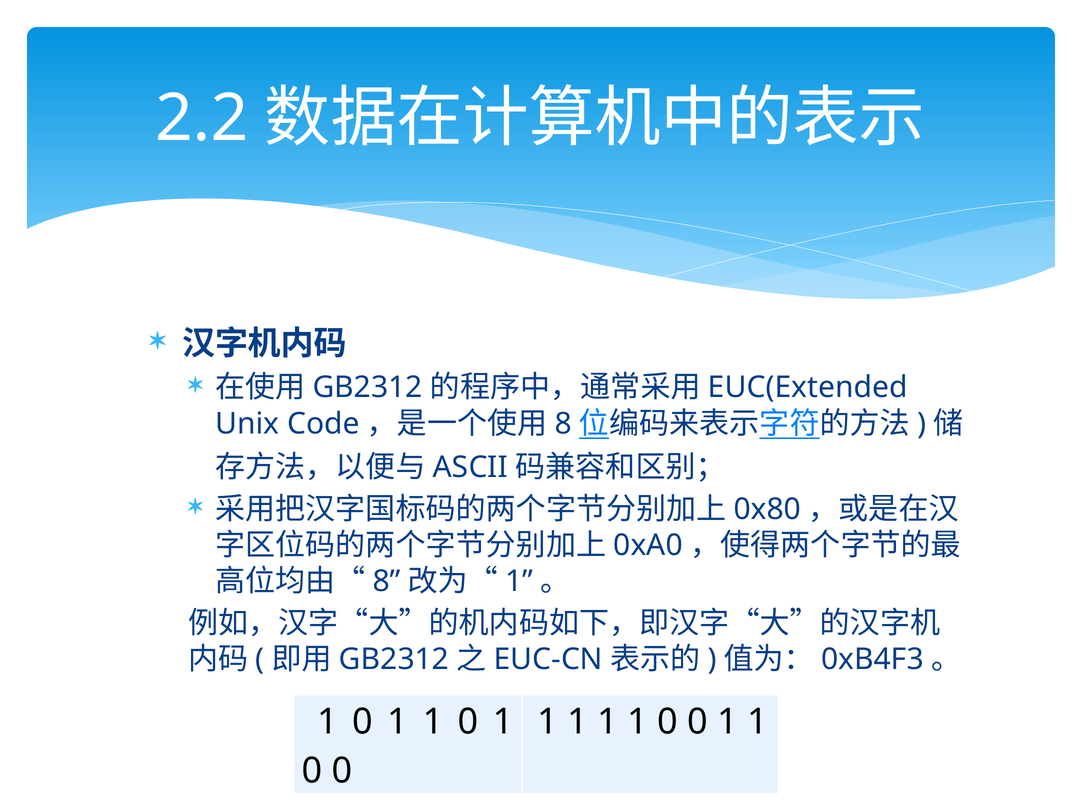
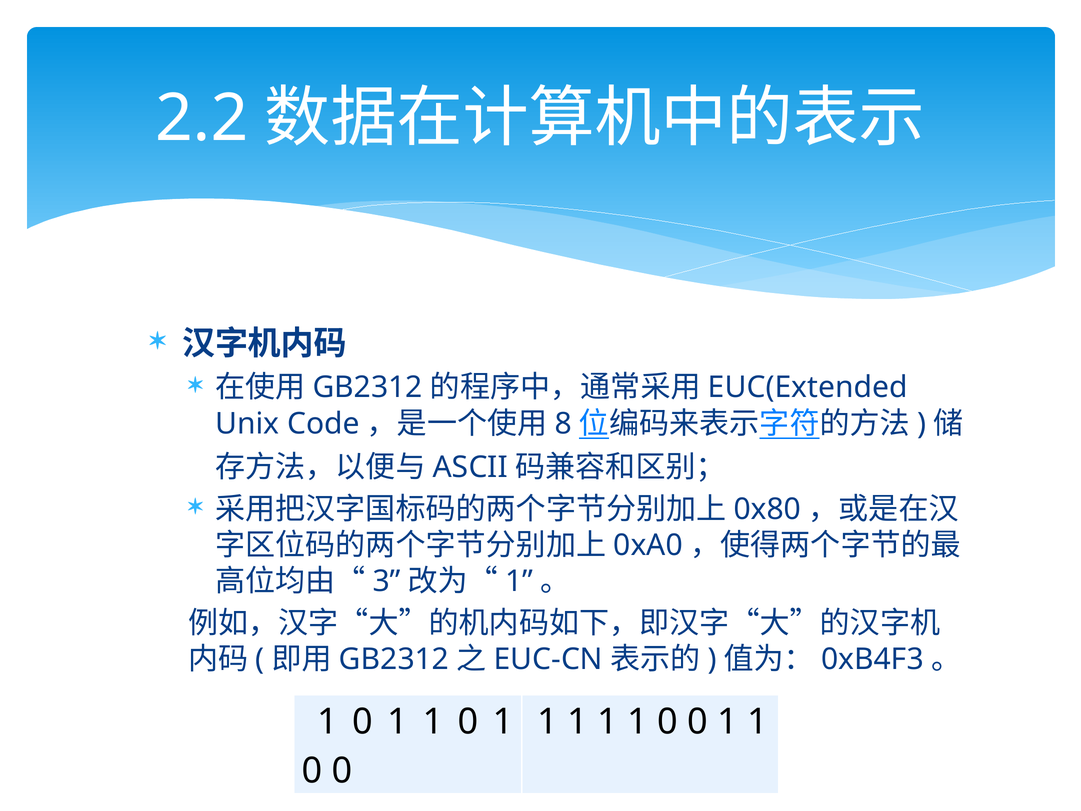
8: 8 -> 3 (387, 581)
